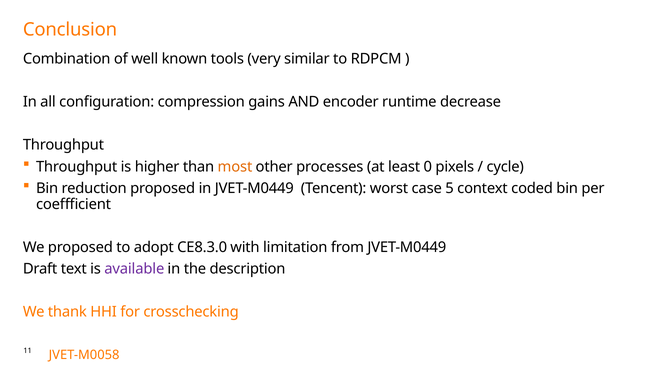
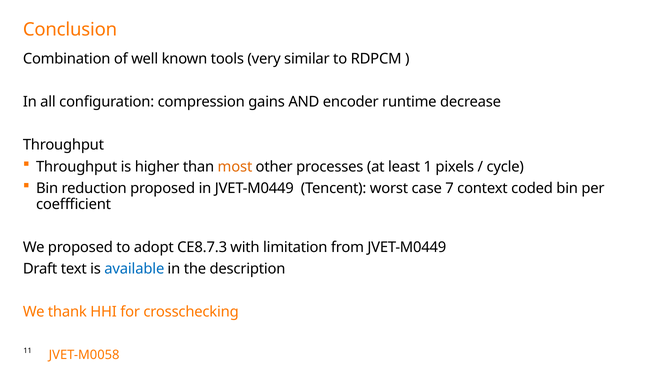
0: 0 -> 1 (428, 166)
5: 5 -> 7 (450, 188)
CE8.3.0: CE8.3.0 -> CE8.7.3 (202, 247)
available colour: purple -> blue (134, 269)
